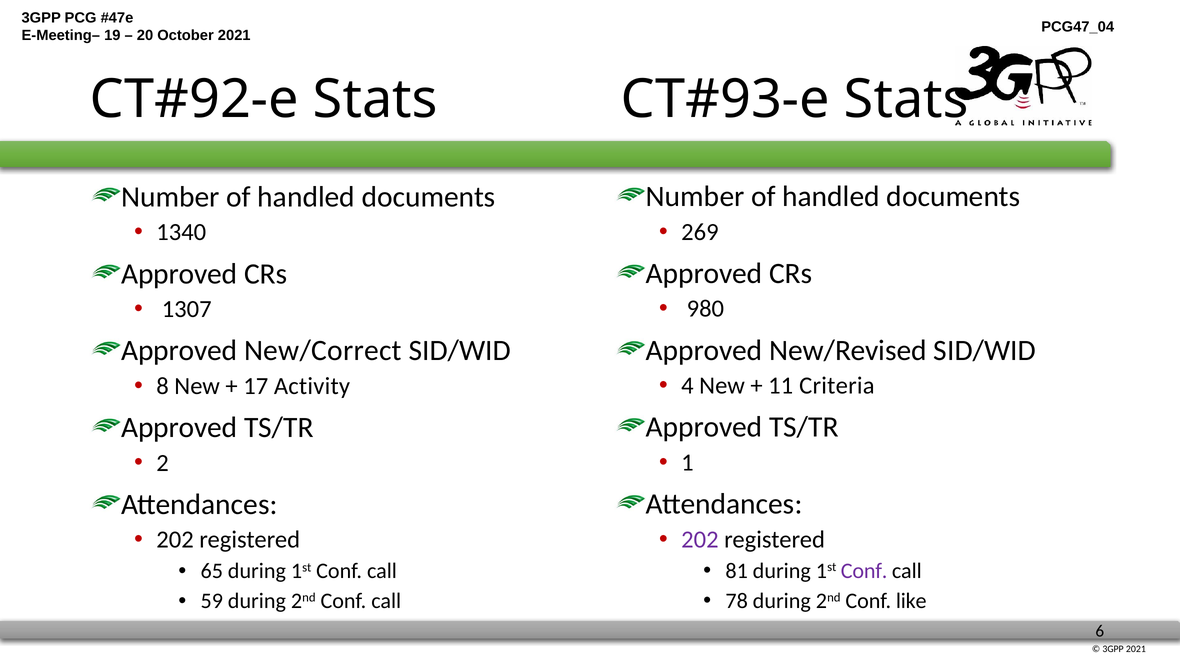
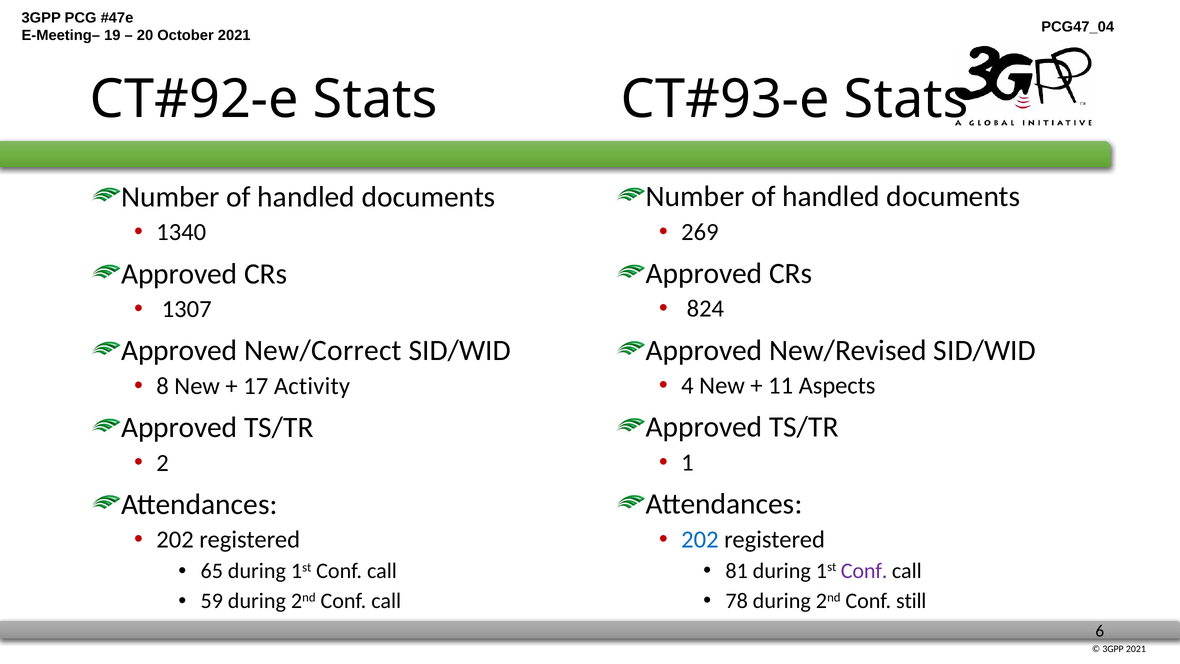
980: 980 -> 824 (705, 309)
Criteria: Criteria -> Aspects (837, 386)
202 colour: purple -> blue (700, 539)
like: like -> still (911, 601)
